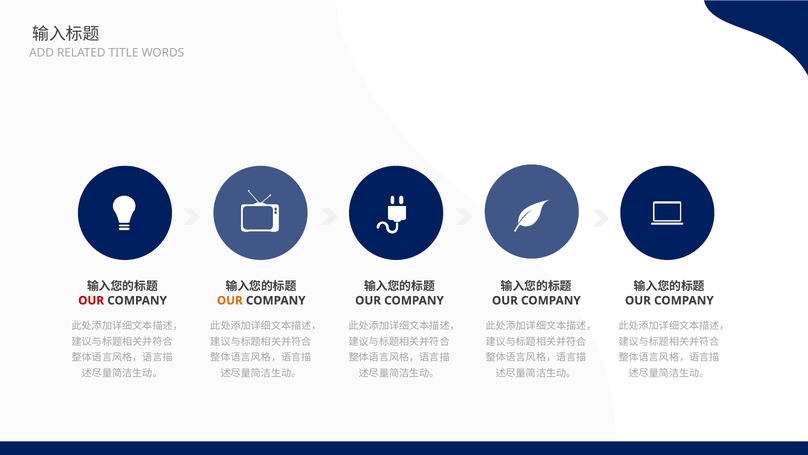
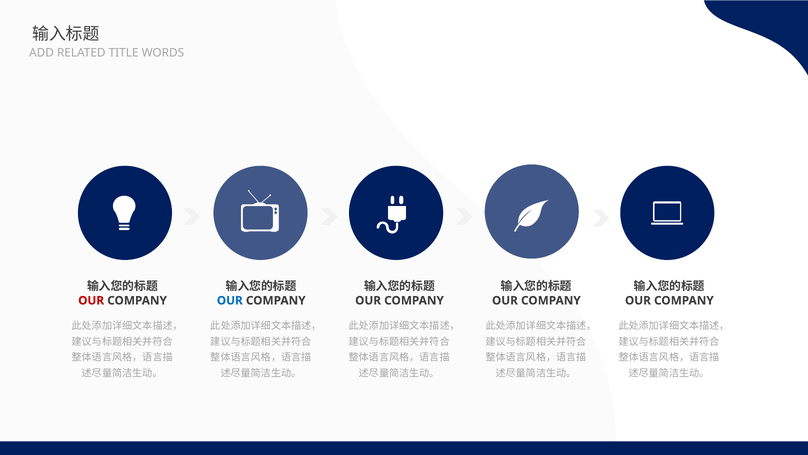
OUR colour: orange -> blue (230, 300)
